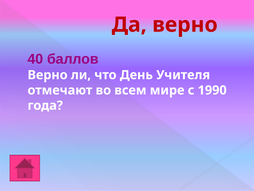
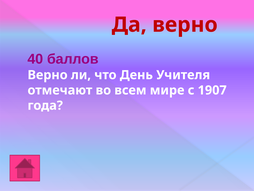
1990: 1990 -> 1907 (212, 90)
